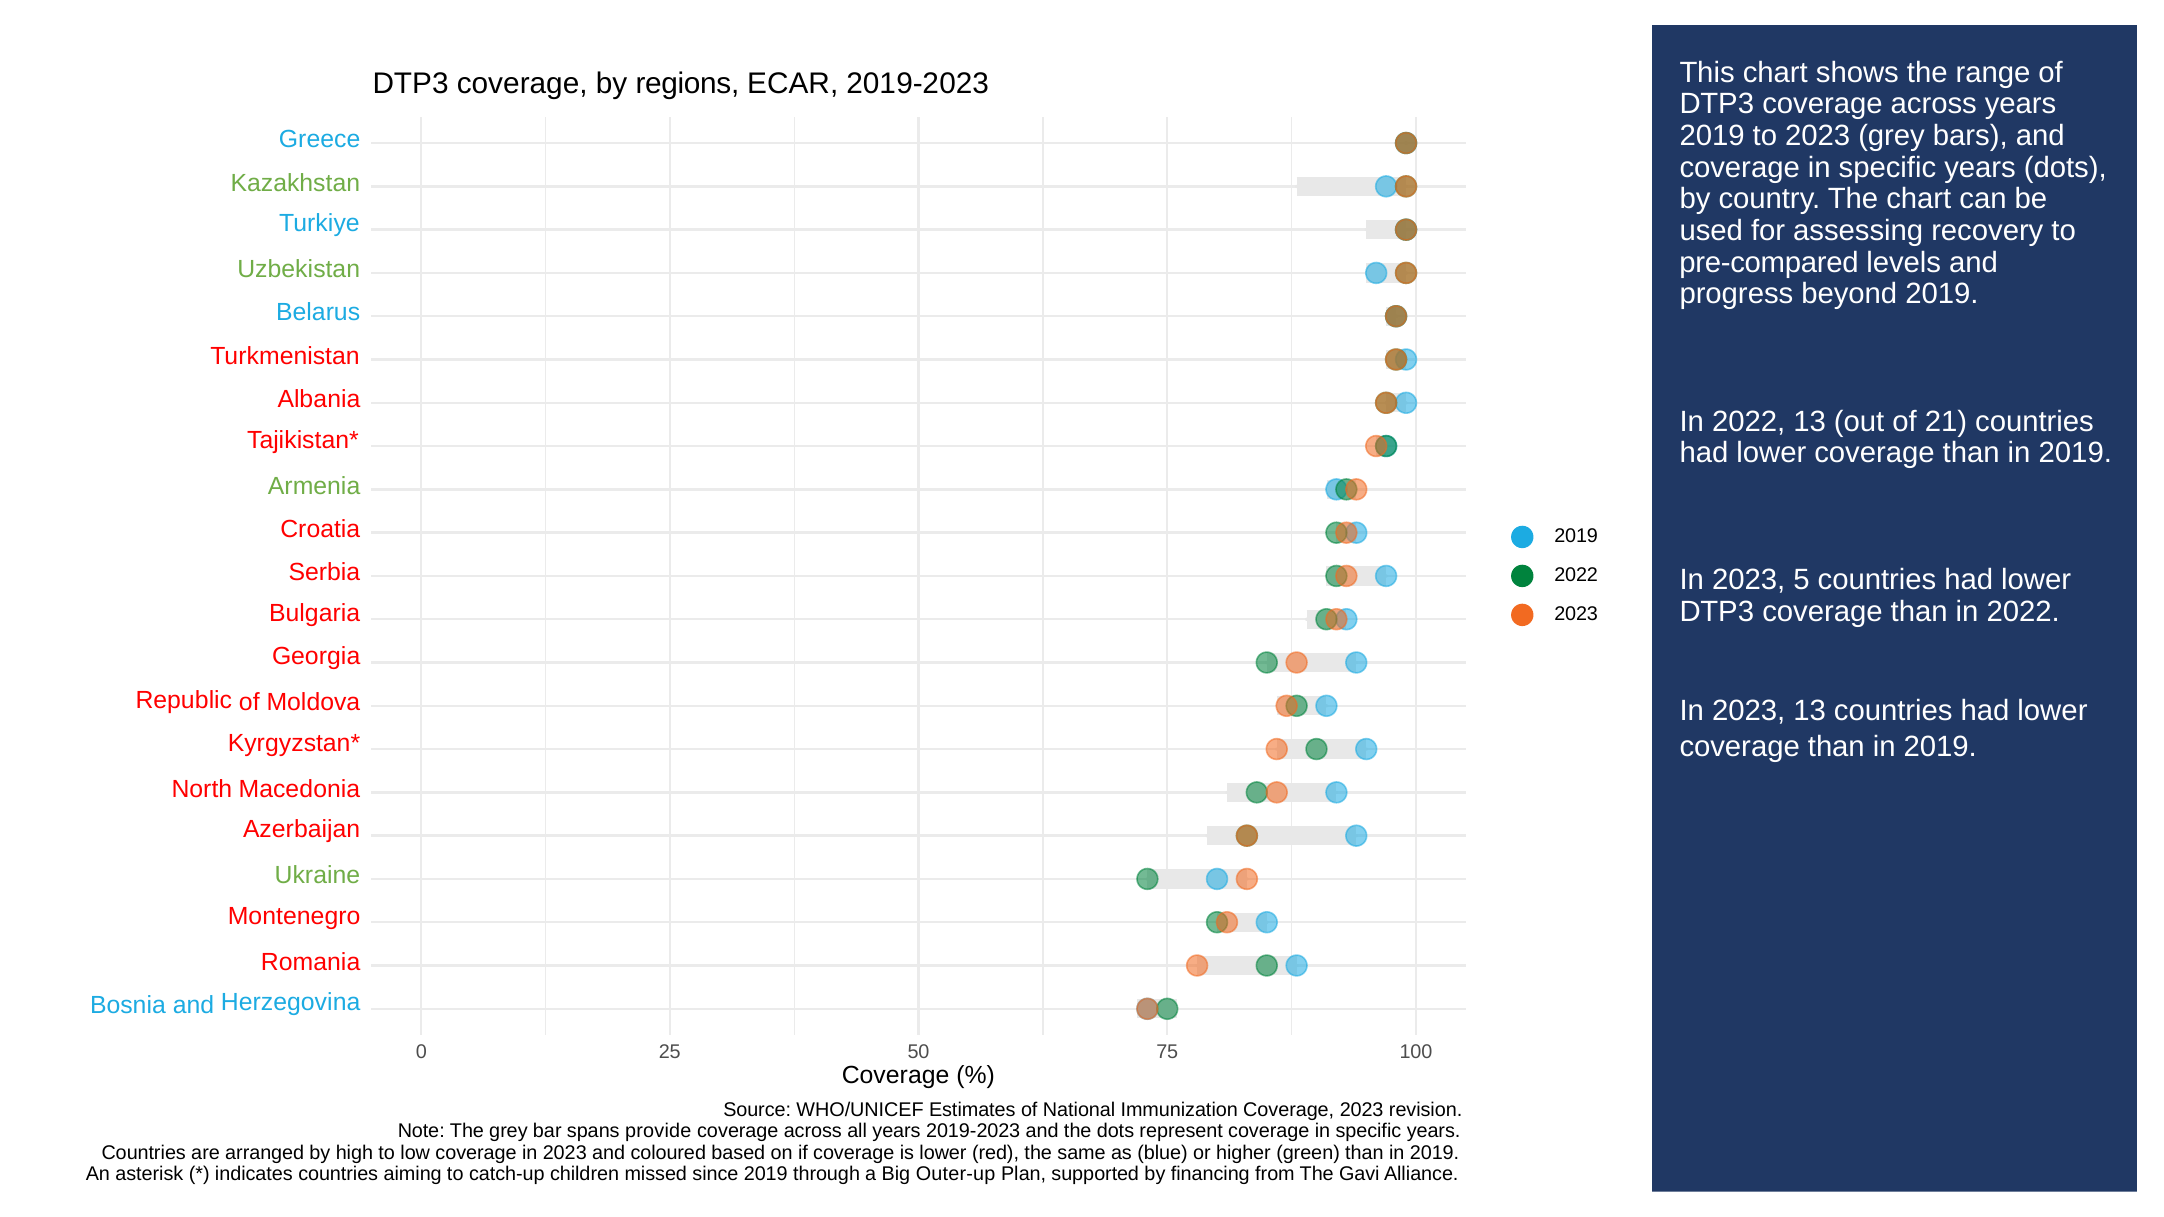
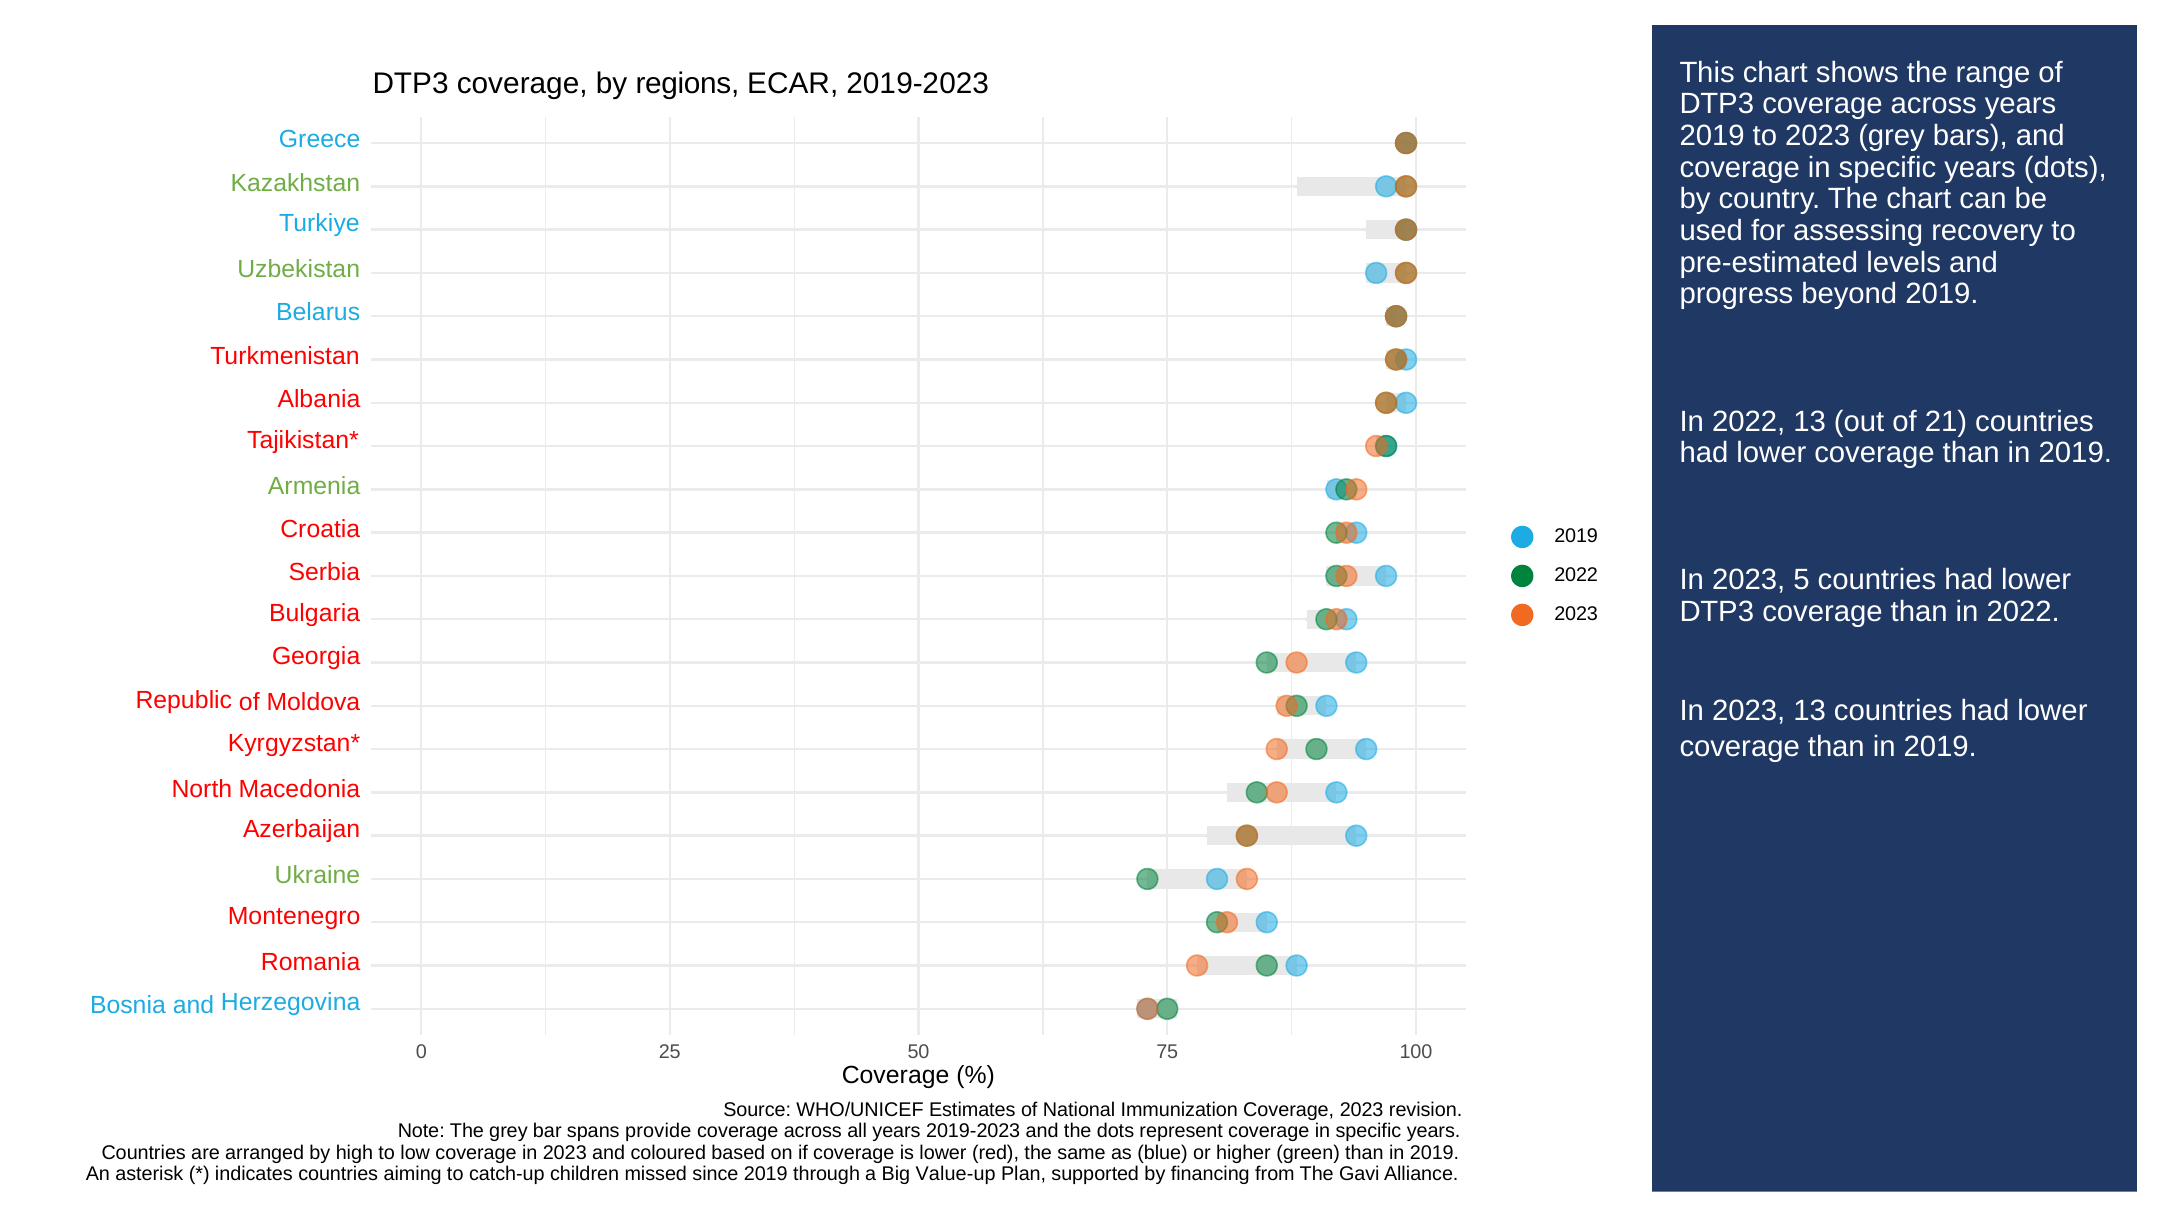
pre-compared: pre-compared -> pre-estimated (1769, 263)
Outer-up: Outer-up -> Value-up (956, 1175)
